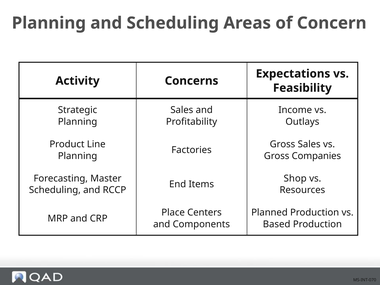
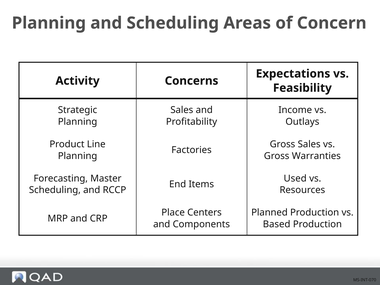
Companies: Companies -> Warranties (316, 156)
Shop: Shop -> Used (295, 178)
